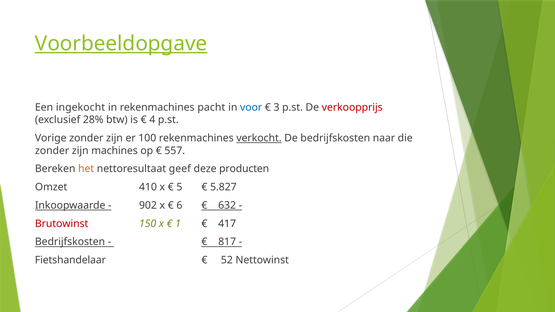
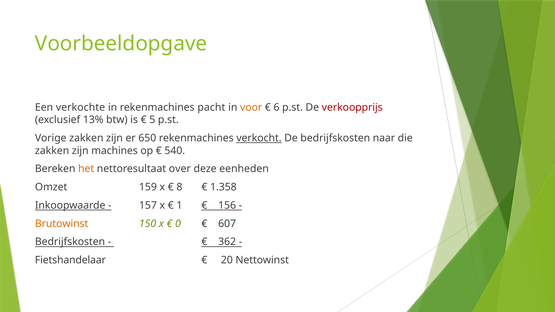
Voorbeeldopgave underline: present -> none (121, 44)
ingekocht: ingekocht -> verkochte (80, 107)
voor colour: blue -> orange (251, 107)
3: 3 -> 6 (277, 107)
28%: 28% -> 13% (93, 120)
4: 4 -> 5 (152, 120)
Vorige zonder: zonder -> zakken (86, 138)
100: 100 -> 650 (147, 138)
zonder: zonder -> zakken (52, 151)
557: 557 -> 540 (175, 151)
geef: geef -> over (180, 169)
producten: producten -> eenheden (244, 169)
410: 410 -> 159 (148, 187)
5: 5 -> 8 (179, 187)
5.827: 5.827 -> 1.358 (223, 187)
902: 902 -> 157 (148, 205)
6: 6 -> 1 (179, 205)
632: 632 -> 156 (227, 205)
Brutowinst colour: red -> orange (62, 224)
1: 1 -> 0 (178, 224)
417: 417 -> 607 (227, 224)
817: 817 -> 362 (227, 242)
52: 52 -> 20 (227, 260)
